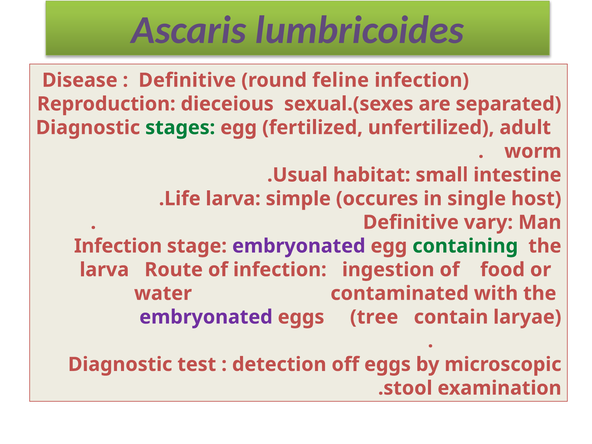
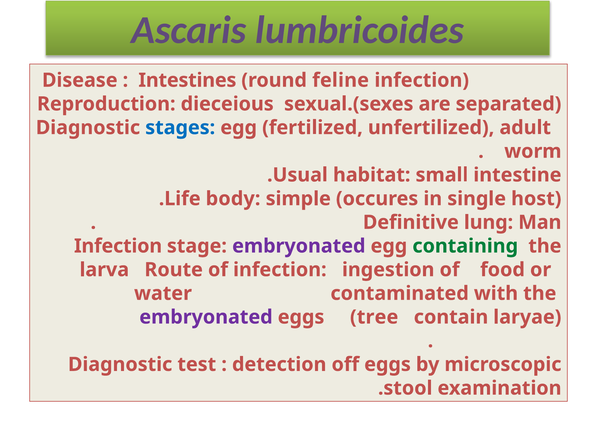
Definitive: Definitive -> Intestines (187, 80)
stages colour: green -> blue (180, 128)
Life larva: larva -> body (233, 199)
vary: vary -> lung (489, 222)
